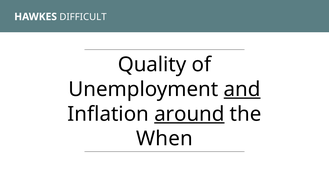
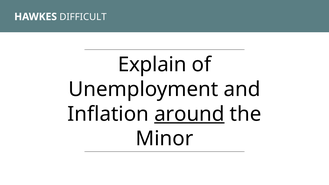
Quality: Quality -> Explain (152, 65)
and underline: present -> none (242, 89)
When: When -> Minor (164, 139)
